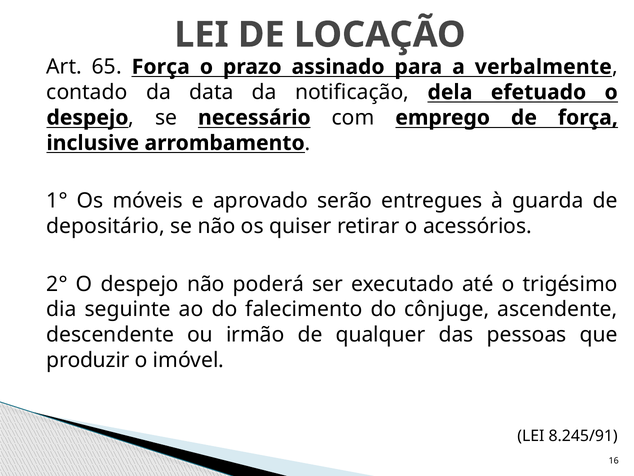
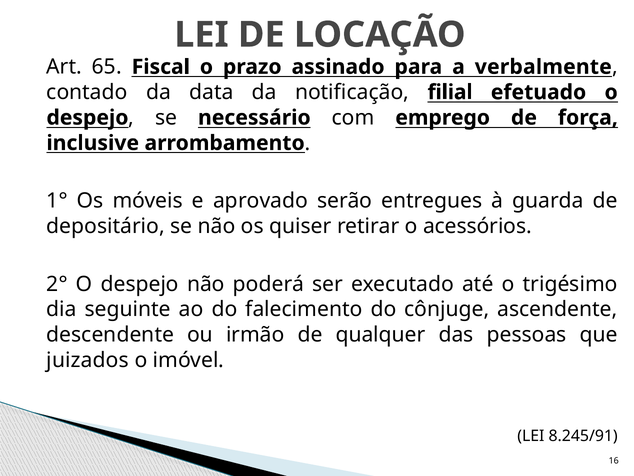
65 Força: Força -> Fiscal (161, 67)
dela: dela -> filial (450, 92)
produzir: produzir -> juizados (88, 360)
